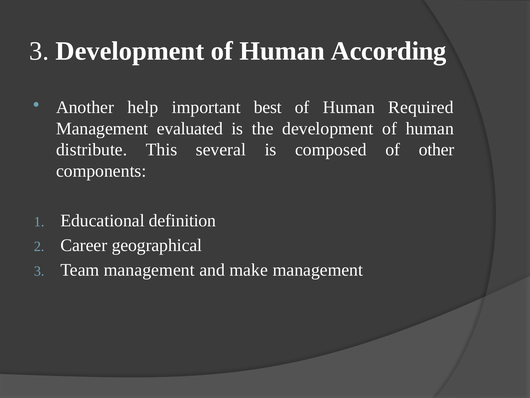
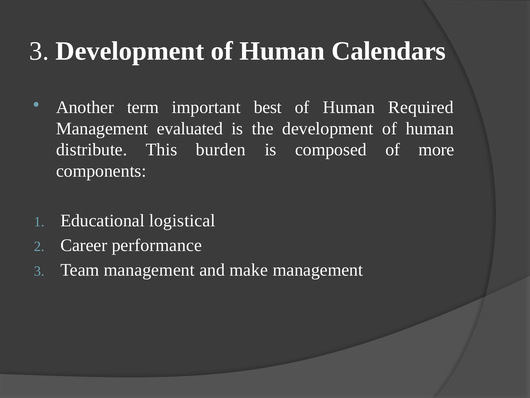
According: According -> Calendars (389, 51)
help: help -> term (143, 107)
several: several -> burden (221, 150)
other: other -> more (436, 150)
definition: definition -> logistical (182, 220)
geographical: geographical -> performance (157, 245)
